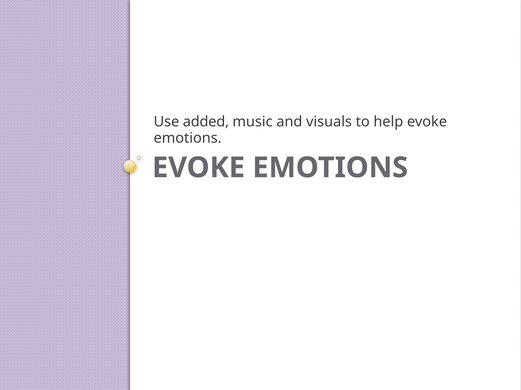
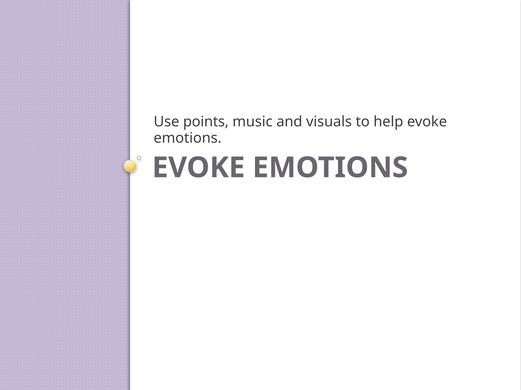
added: added -> points (206, 122)
